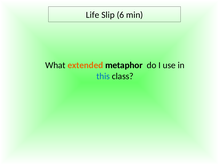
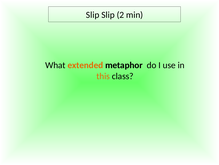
Life: Life -> Slip (93, 15)
6: 6 -> 2 (120, 15)
this colour: blue -> orange (103, 76)
